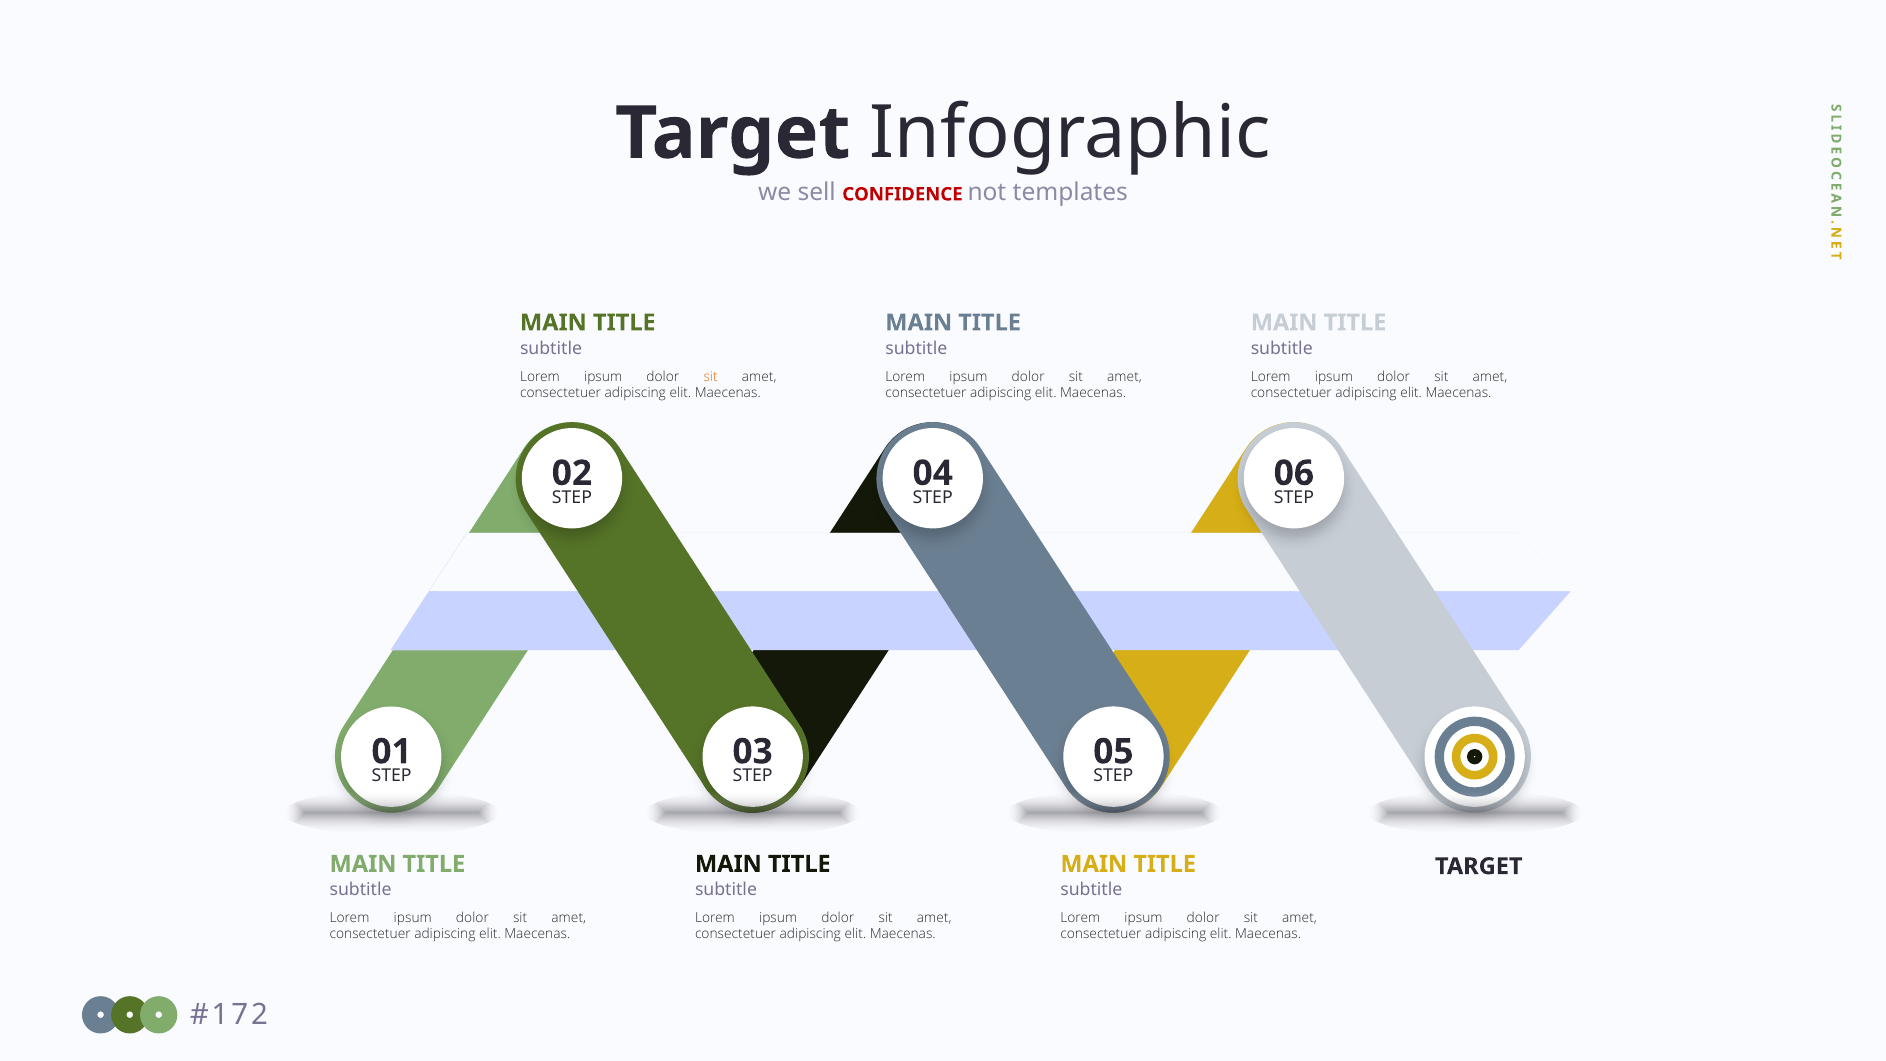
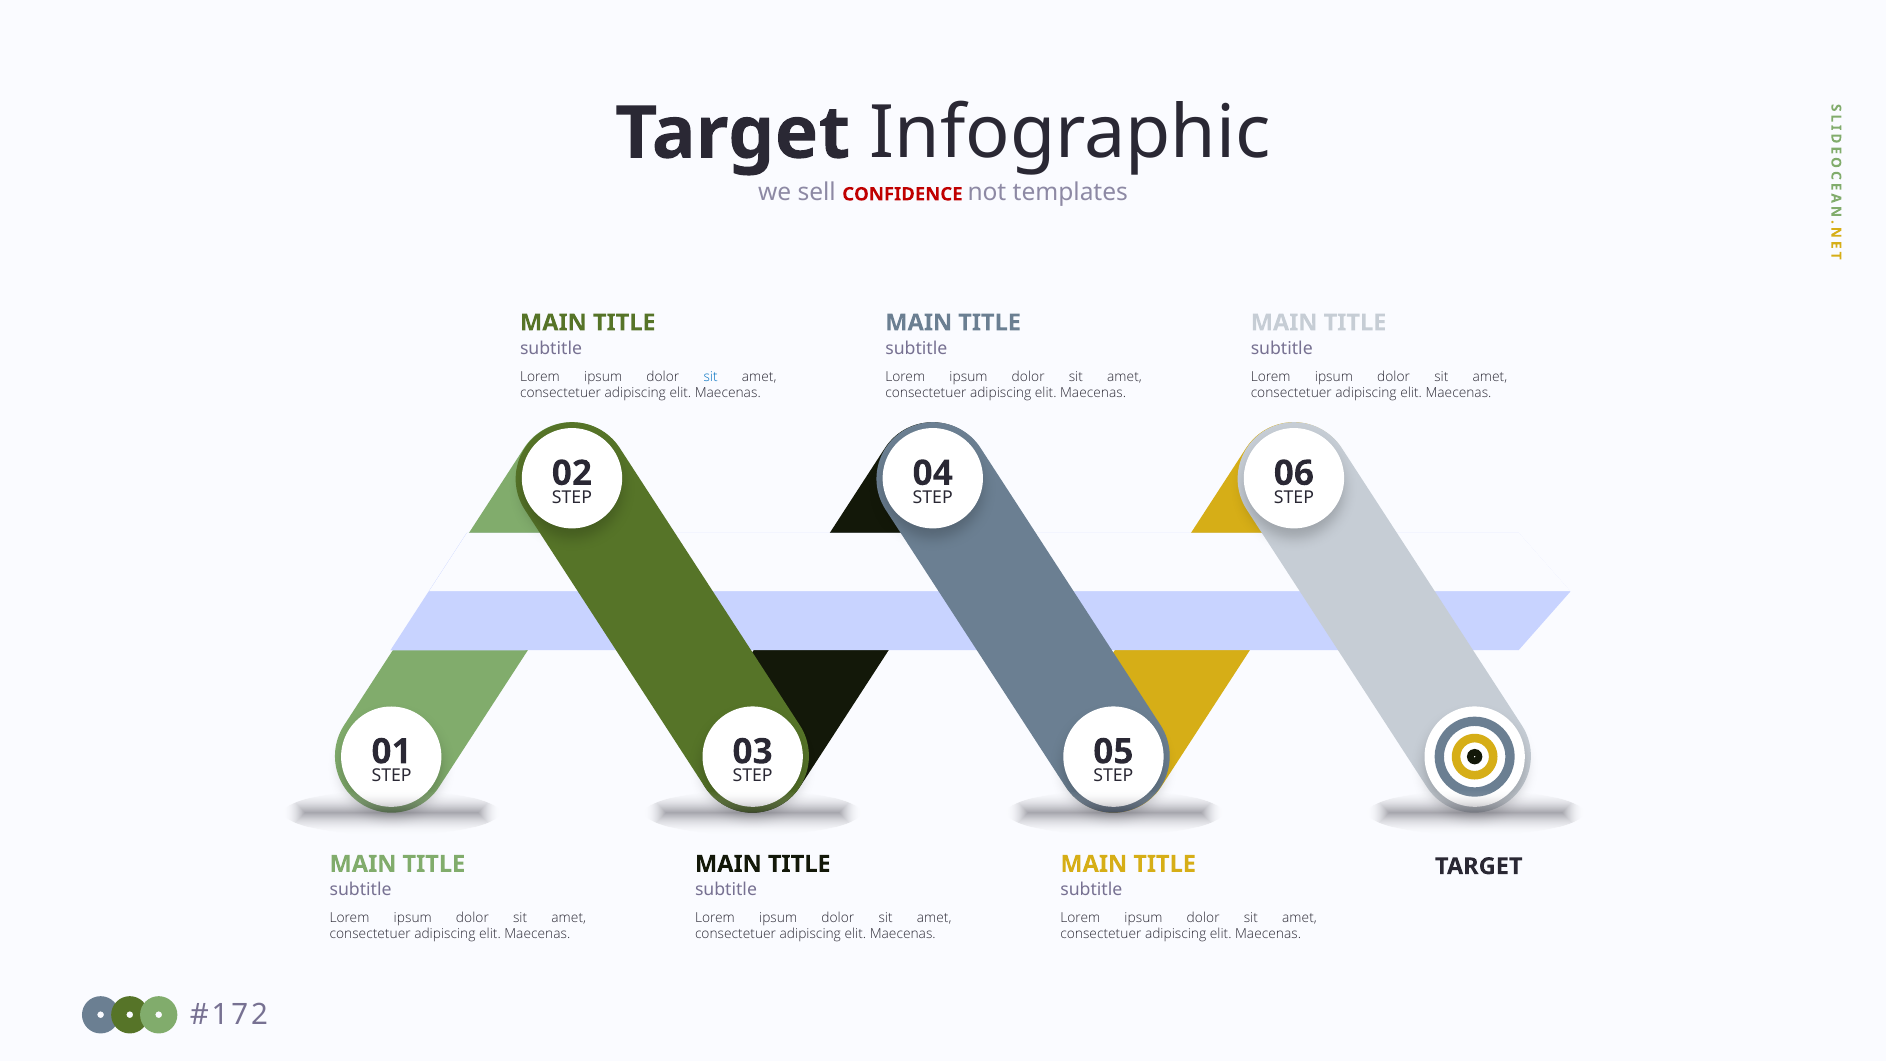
sit colour: orange -> blue (711, 377)
